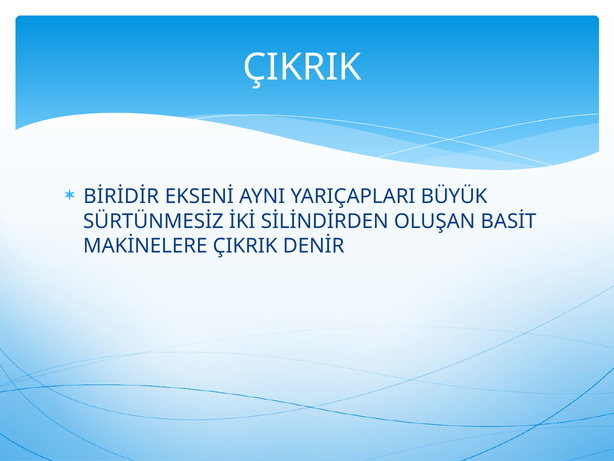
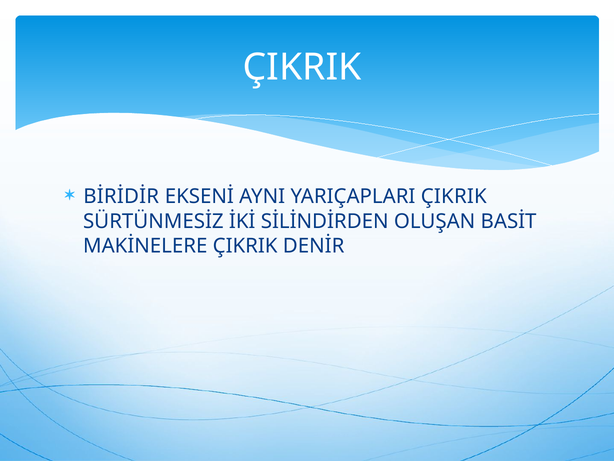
YARIÇAPLARI BÜYÜK: BÜYÜK -> ÇIKRIK (454, 196)
